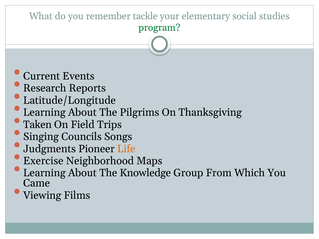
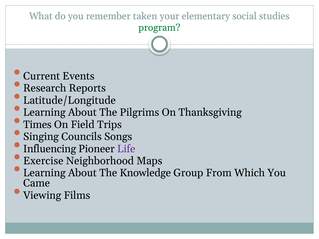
tackle: tackle -> taken (145, 16)
Taken: Taken -> Times (37, 125)
Judgments: Judgments -> Influencing (50, 149)
Life colour: orange -> purple (126, 149)
